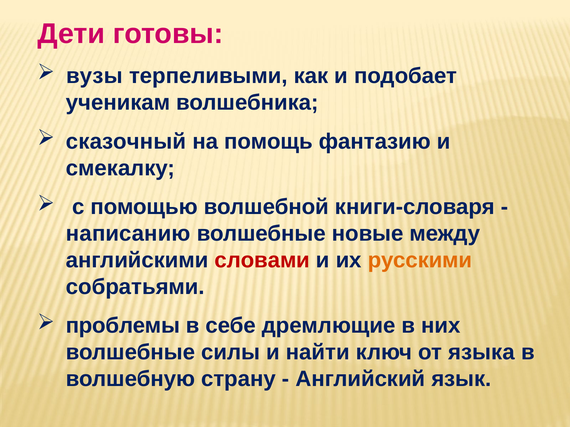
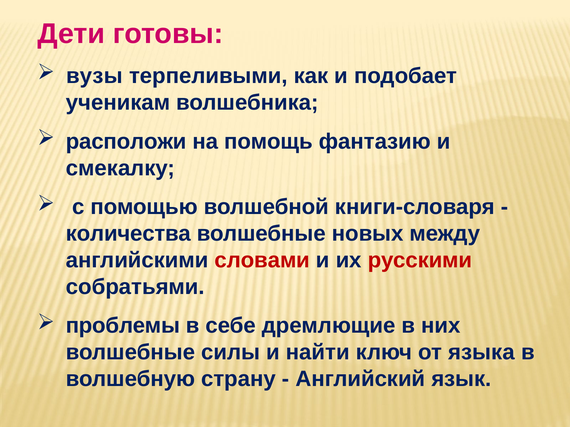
сказочный: сказочный -> расположи (126, 142)
написанию: написанию -> количества (128, 234)
новые: новые -> новых (368, 234)
русскими colour: orange -> red (420, 260)
